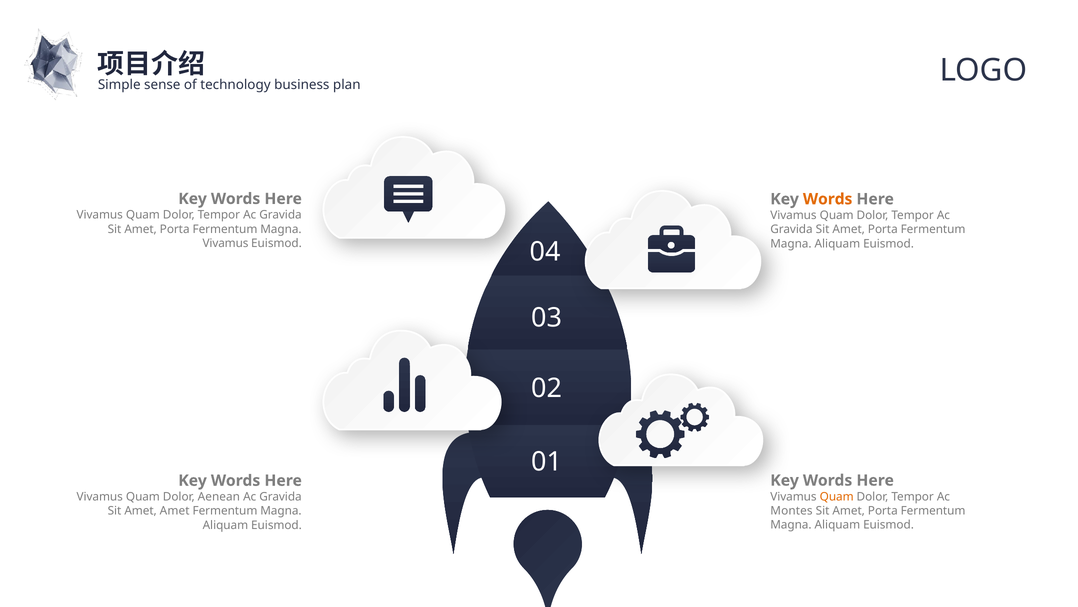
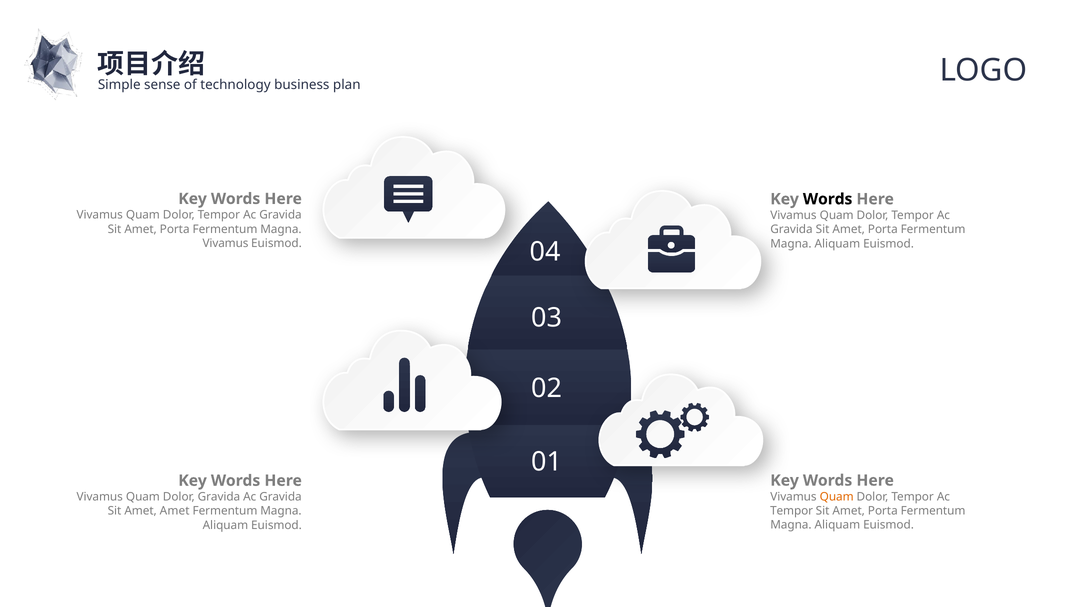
Words colour: orange -> black (828, 199)
Dolor Aenean: Aenean -> Gravida (219, 496)
Montes: Montes -> Tempor (792, 510)
